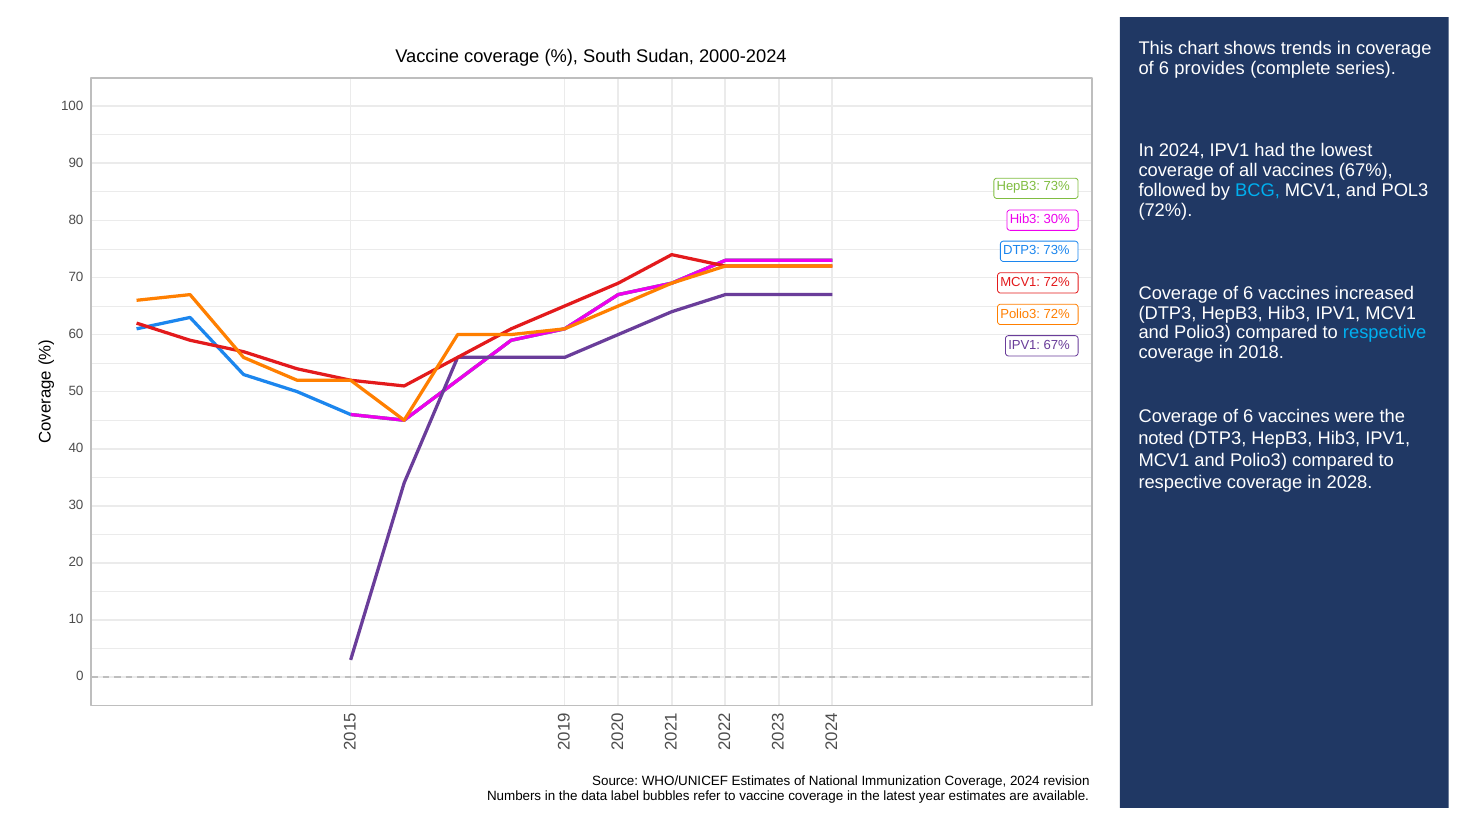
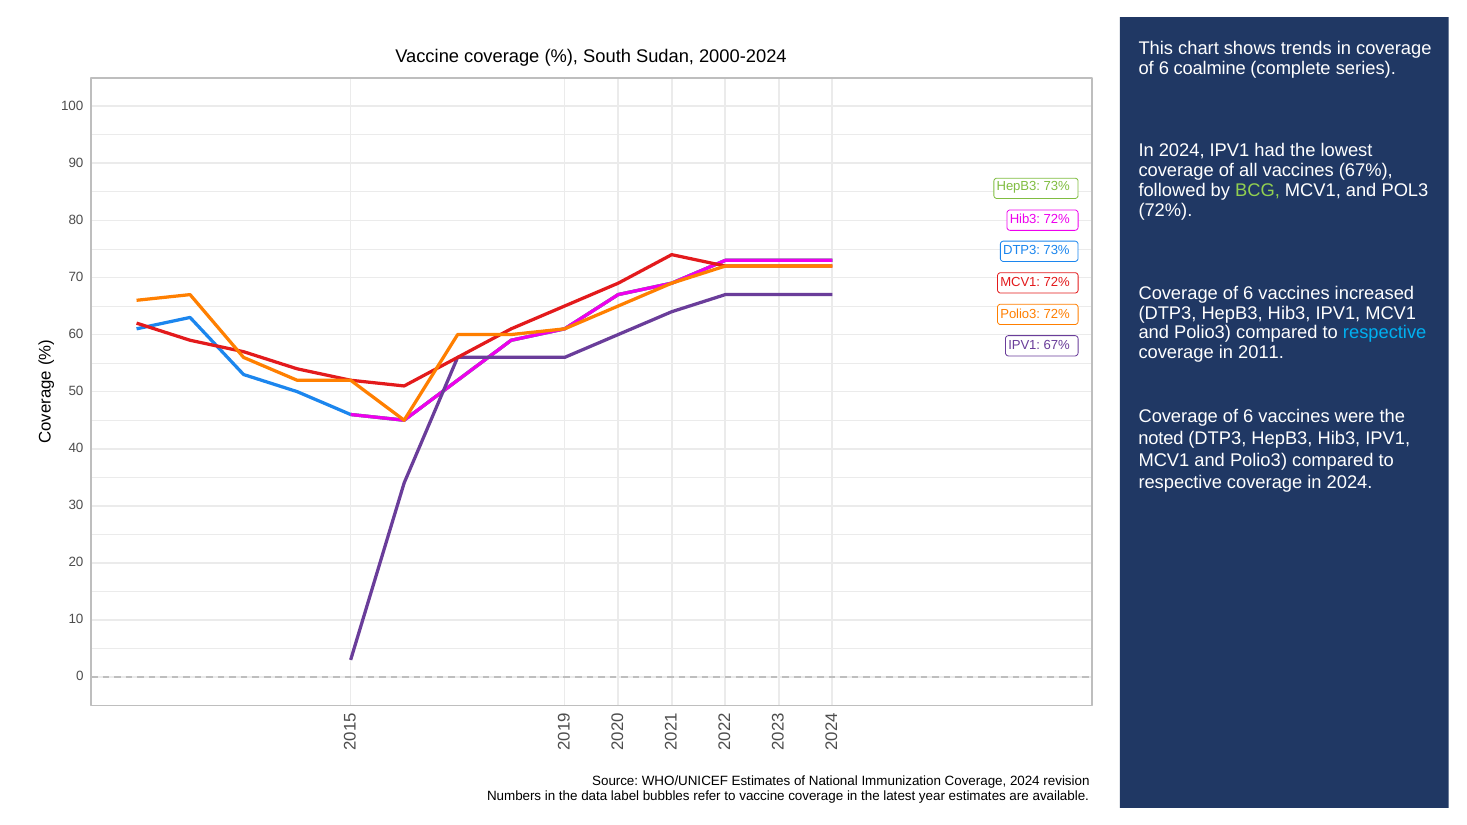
provides: provides -> coalmine (1210, 68)
BCG colour: light blue -> light green (1258, 191)
Hib3 30%: 30% -> 72% (1057, 220)
2018: 2018 -> 2011 (1261, 353)
coverage in 2028: 2028 -> 2024 (1350, 482)
